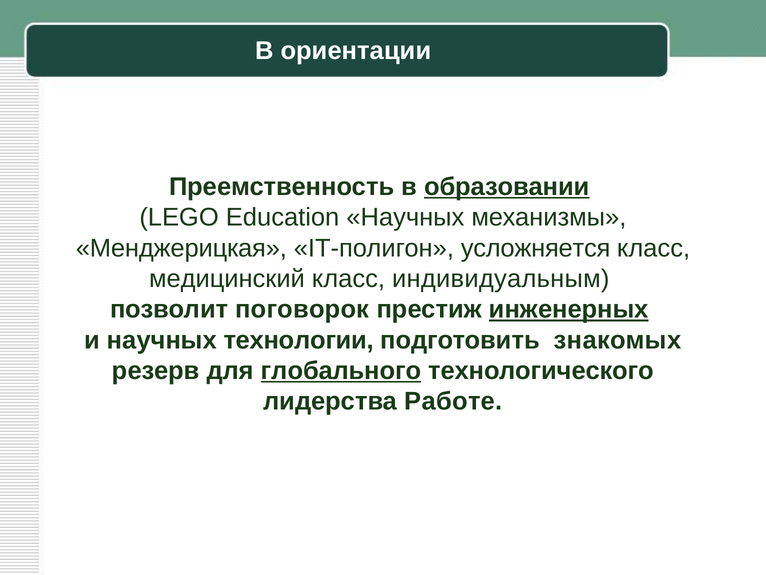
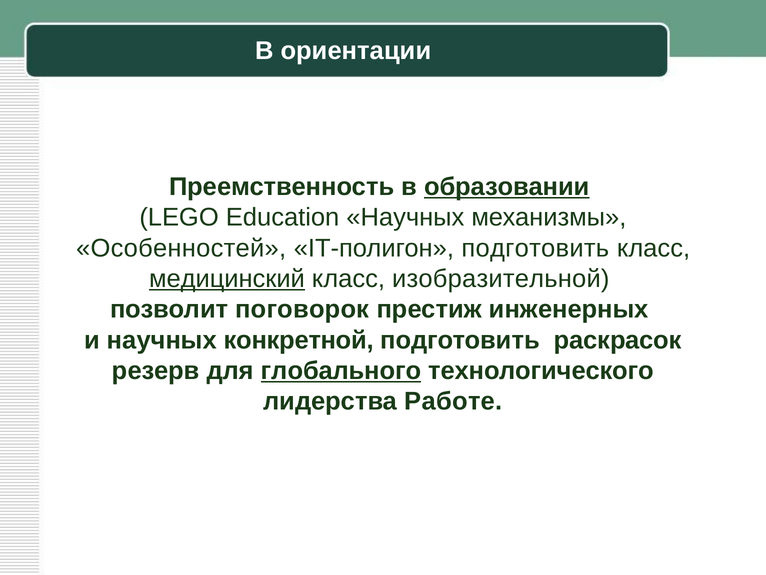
Менджерицкая: Менджерицкая -> Особенностей (181, 248)
IT-полигон усложняется: усложняется -> подготовить (535, 248)
медицинский underline: none -> present (227, 279)
индивидуальным: индивидуальным -> изобразительной (501, 279)
инженерных underline: present -> none (569, 309)
технологии: технологии -> конкретной (299, 340)
знакомых: знакомых -> раскрасок (618, 340)
